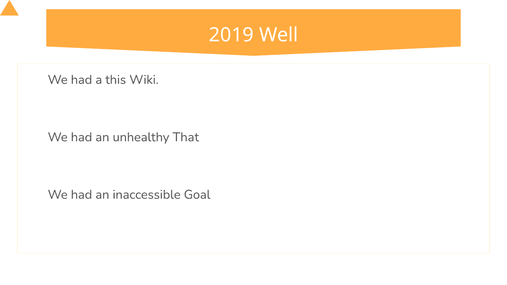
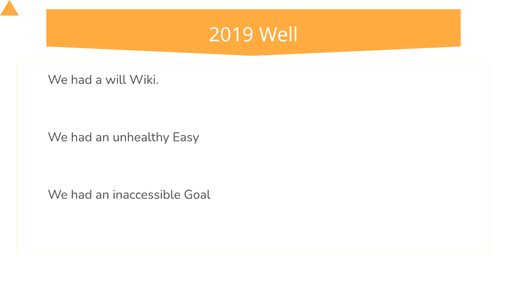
this: this -> will (116, 80)
That: That -> Easy (186, 137)
